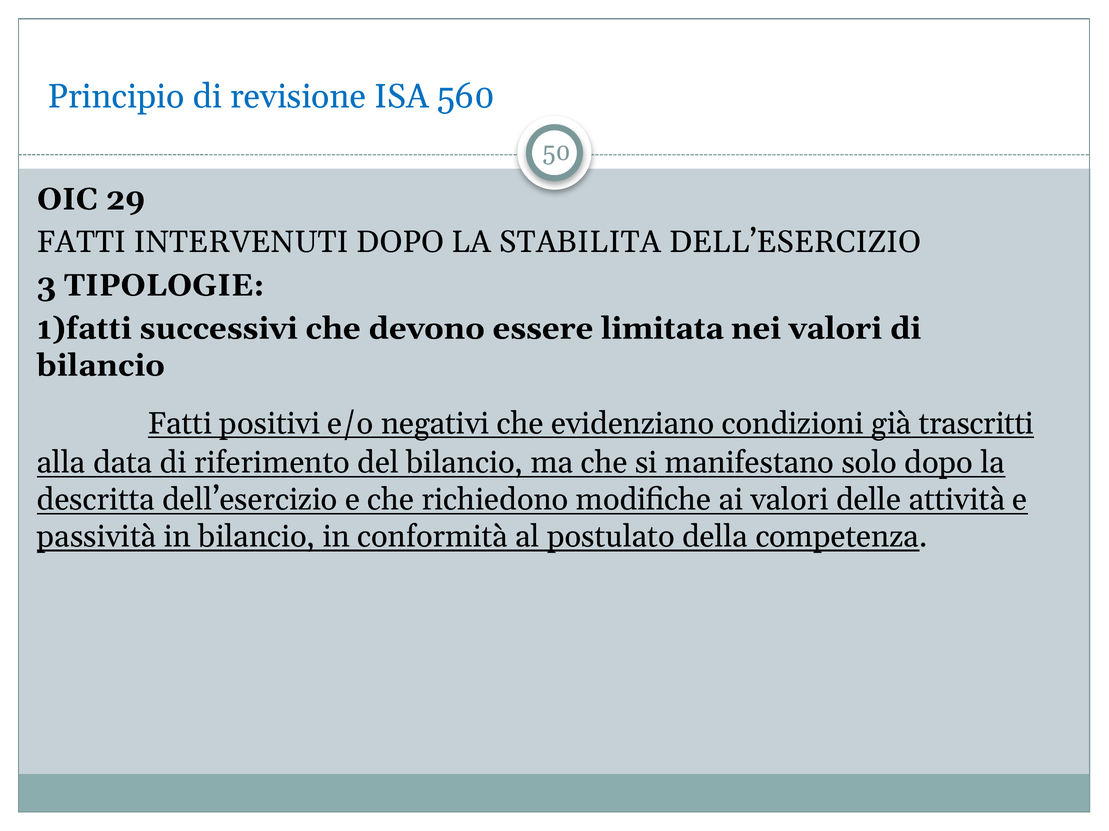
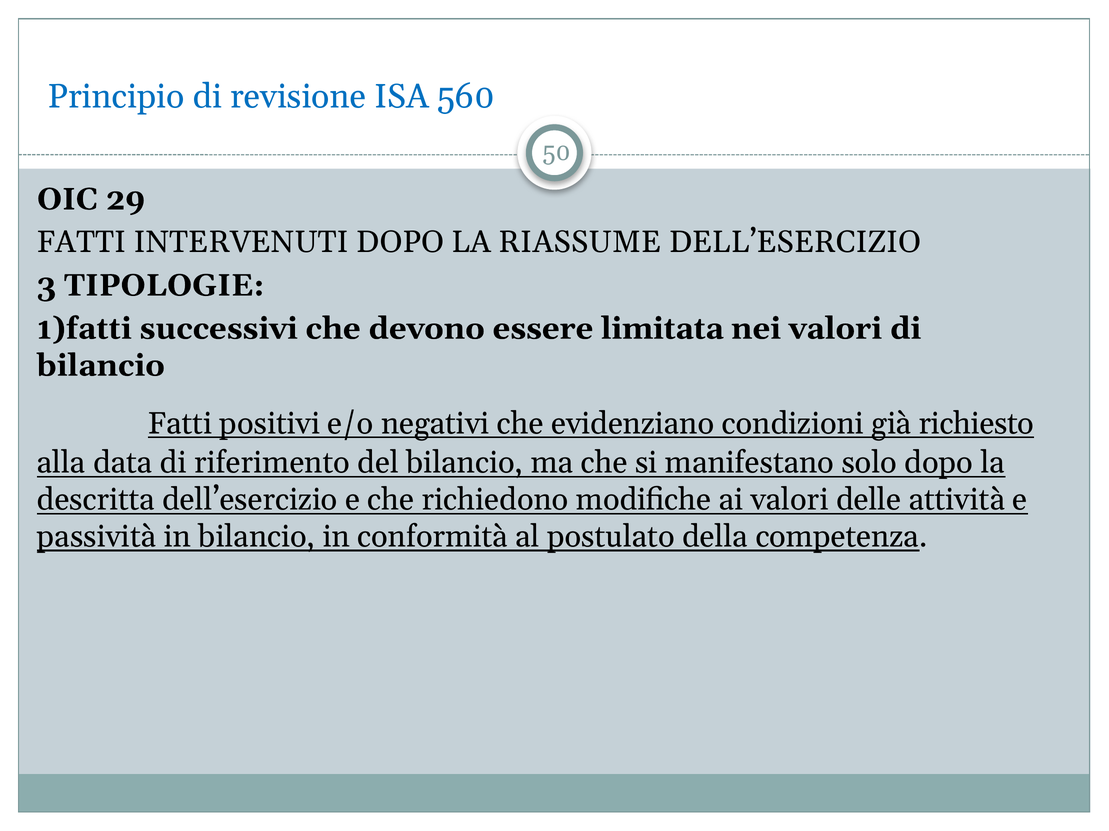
STABILITA: STABILITA -> RIASSUME (580, 243)
trascritti: trascritti -> richiesto (976, 424)
